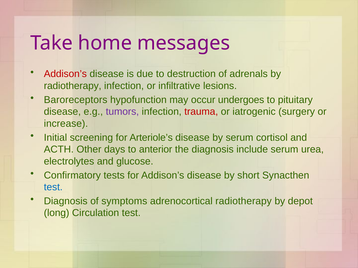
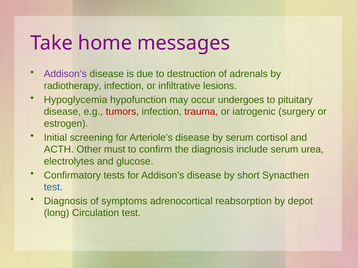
Addison’s colour: red -> purple (65, 74)
Baroreceptors: Baroreceptors -> Hypoglycemia (76, 100)
tumors colour: purple -> red (122, 112)
increase: increase -> estrogen (66, 124)
days: days -> must (115, 150)
anterior: anterior -> confirm (156, 150)
adrenocortical radiotherapy: radiotherapy -> reabsorption (244, 201)
